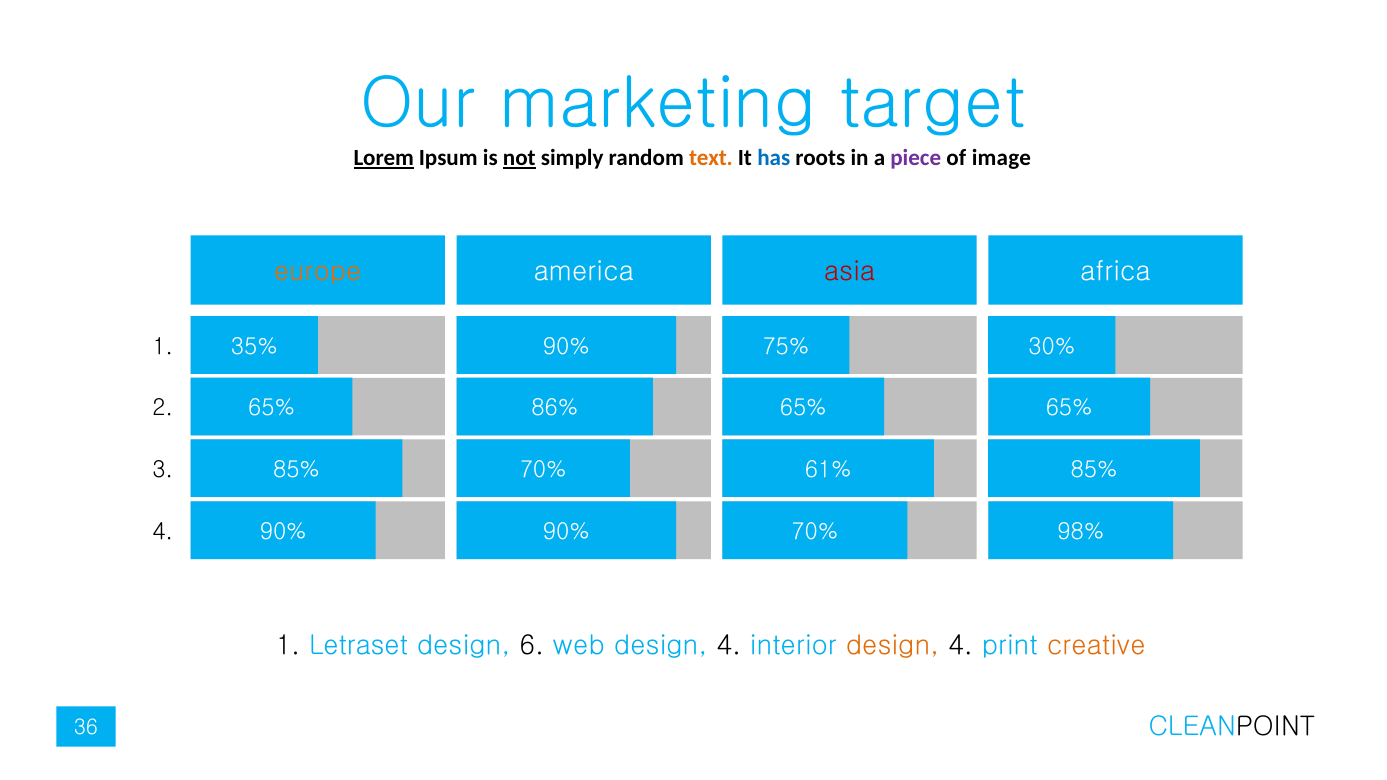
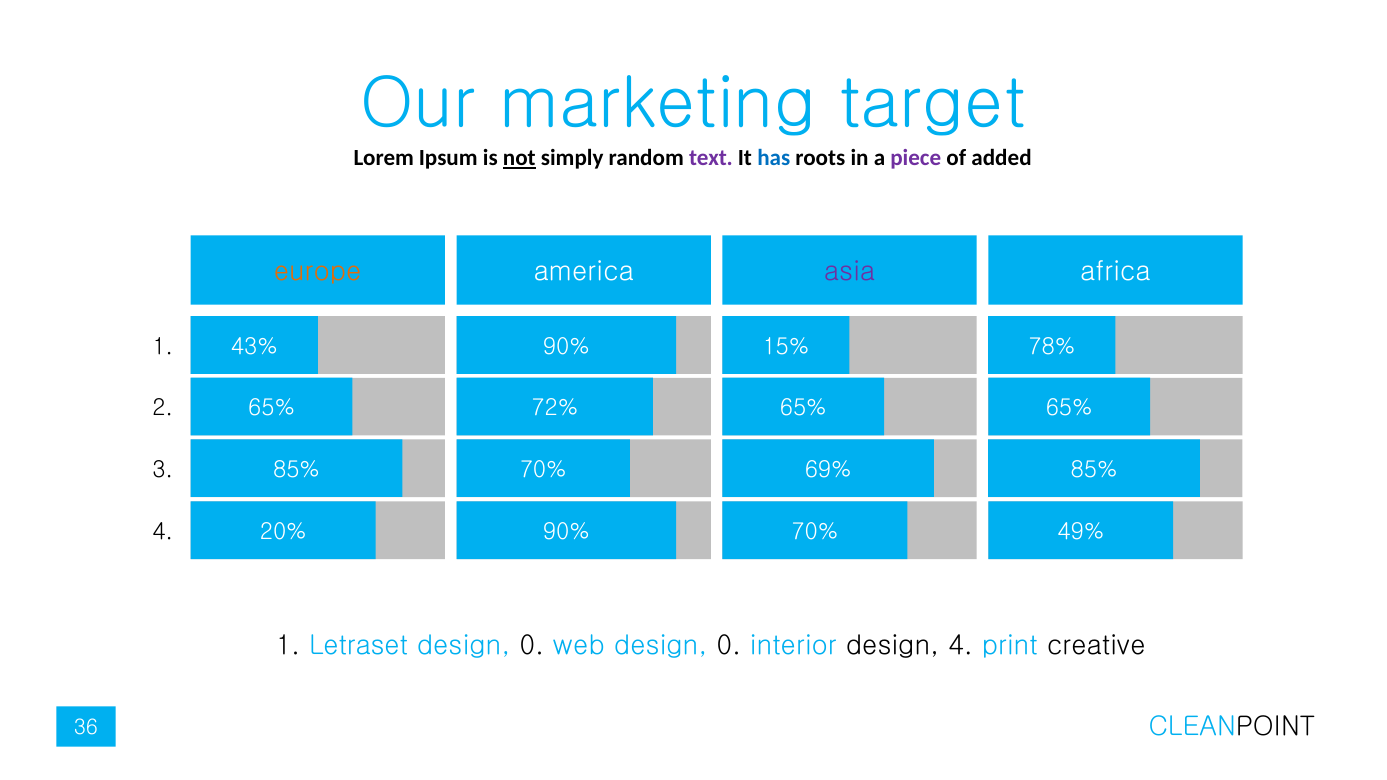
Lorem underline: present -> none (384, 158)
text colour: orange -> purple (711, 158)
image: image -> added (1002, 158)
asia colour: red -> purple (849, 272)
35%: 35% -> 43% (254, 347)
75%: 75% -> 15% (786, 347)
30%: 30% -> 78% (1052, 347)
86%: 86% -> 72% (555, 408)
61%: 61% -> 69% (828, 470)
90%: 90% -> 20% (283, 532)
98%: 98% -> 49% (1081, 532)
6: 6 -> 0 (532, 646)
web design 4: 4 -> 0 (729, 646)
design colour: orange -> black (893, 646)
creative colour: orange -> black (1096, 646)
